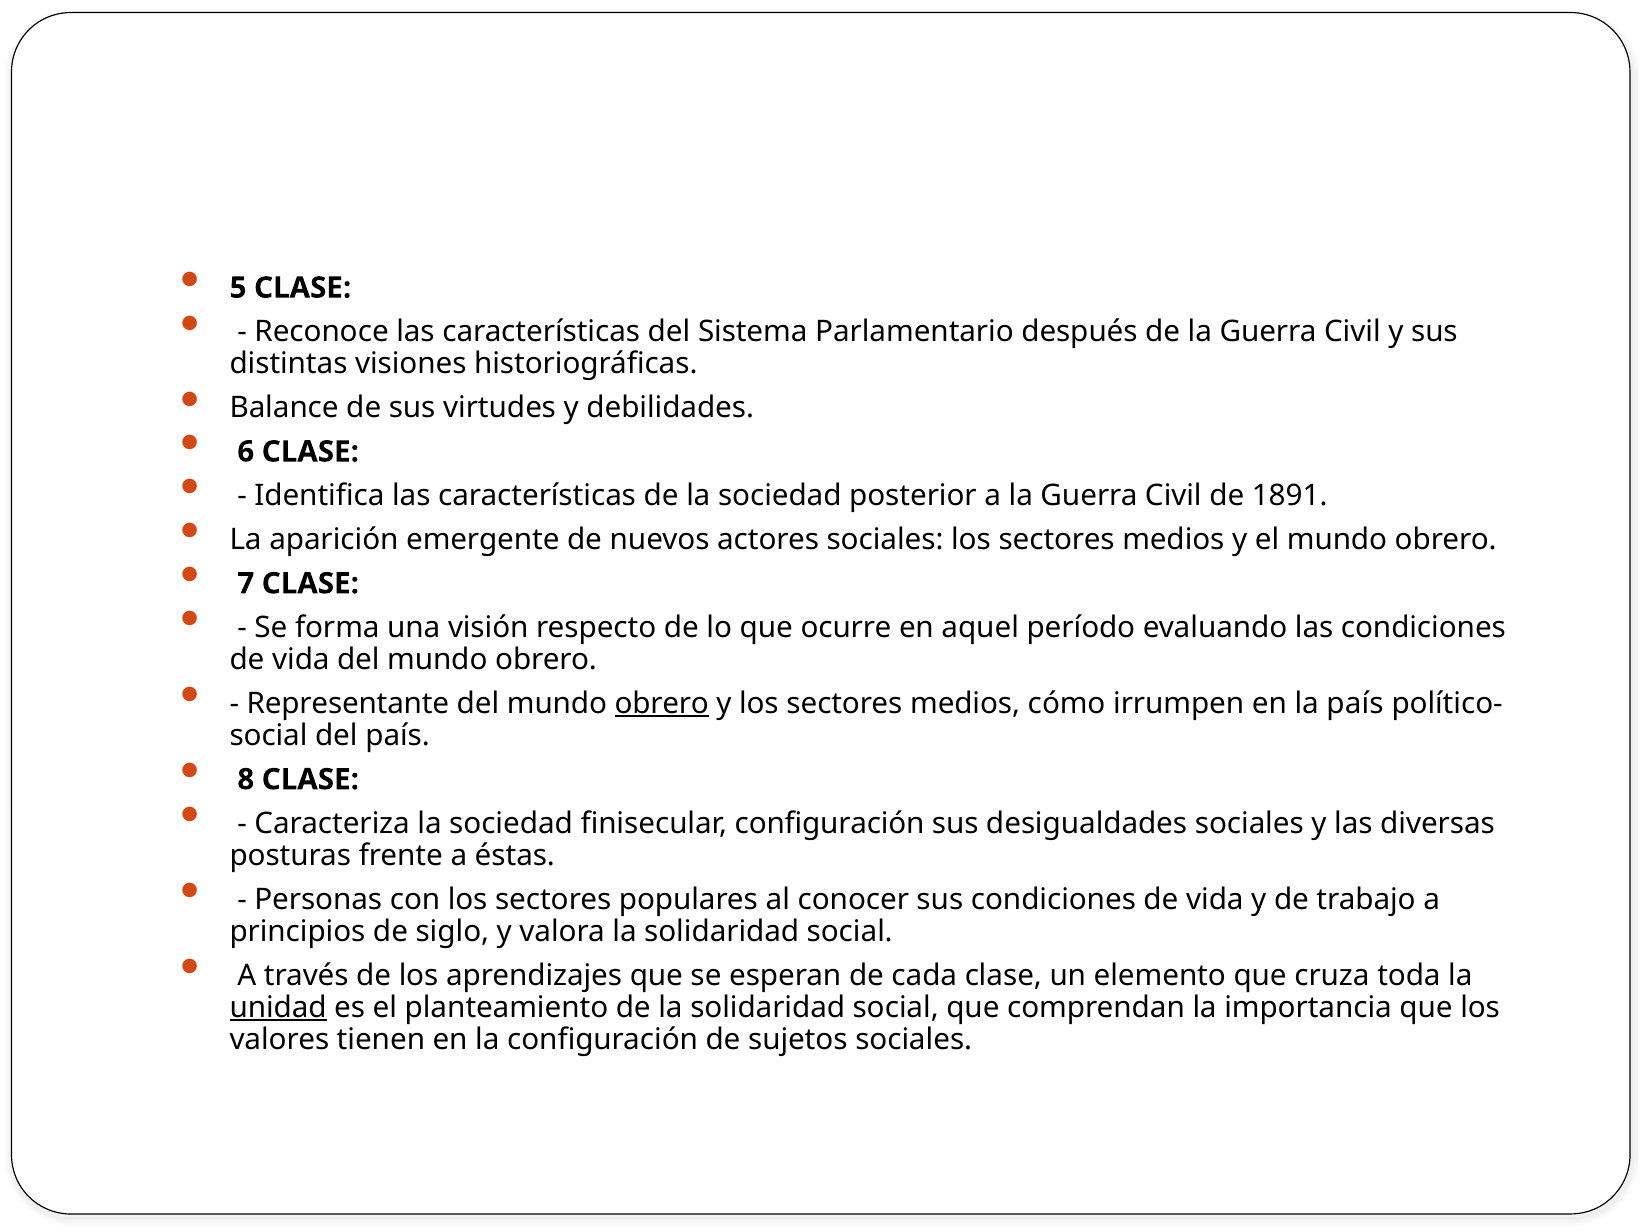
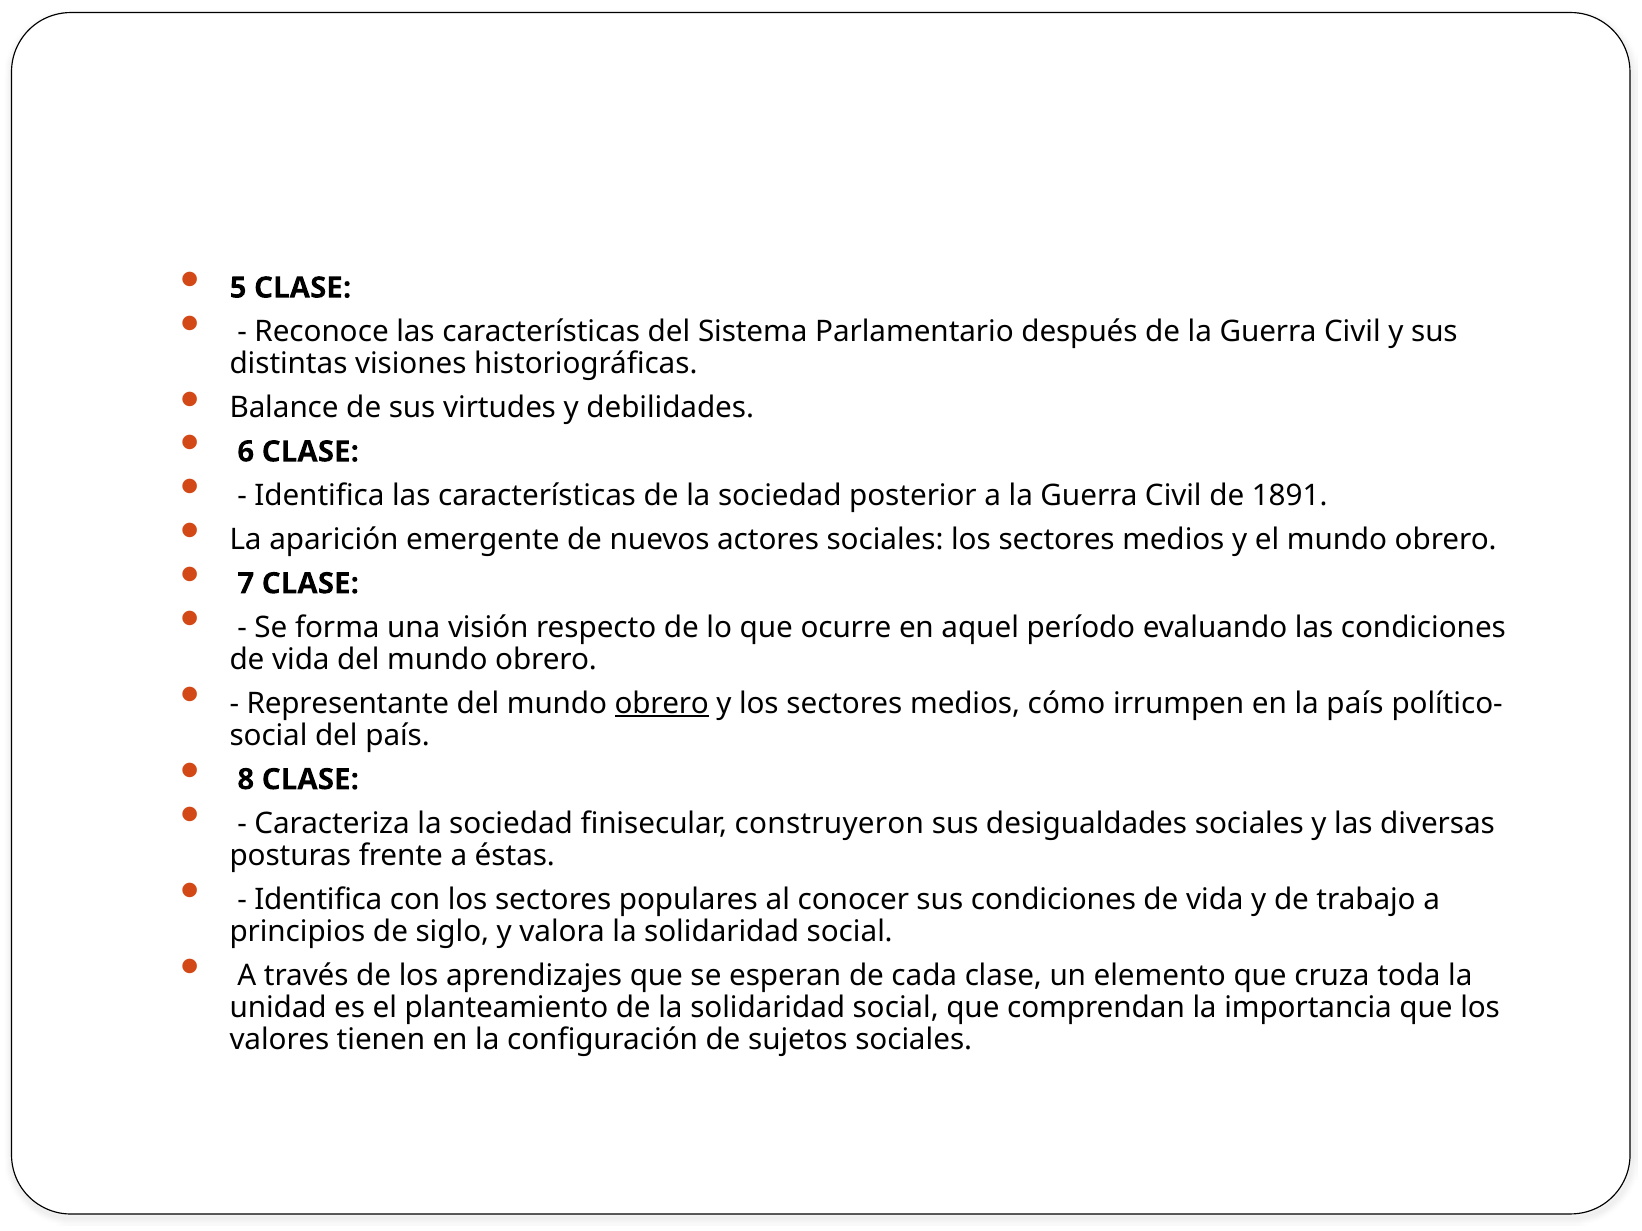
finisecular configuración: configuración -> construyeron (829, 824)
Personas: Personas -> Identifica (318, 900)
unidad underline: present -> none (278, 1008)
